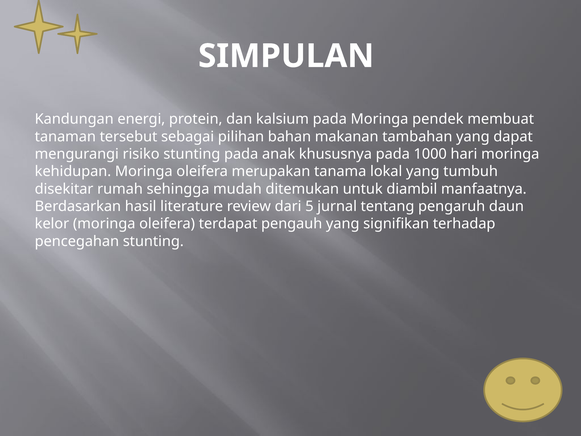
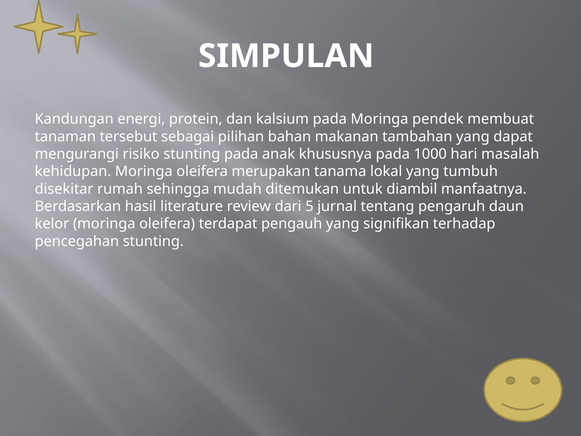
hari moringa: moringa -> masalah (510, 154)
